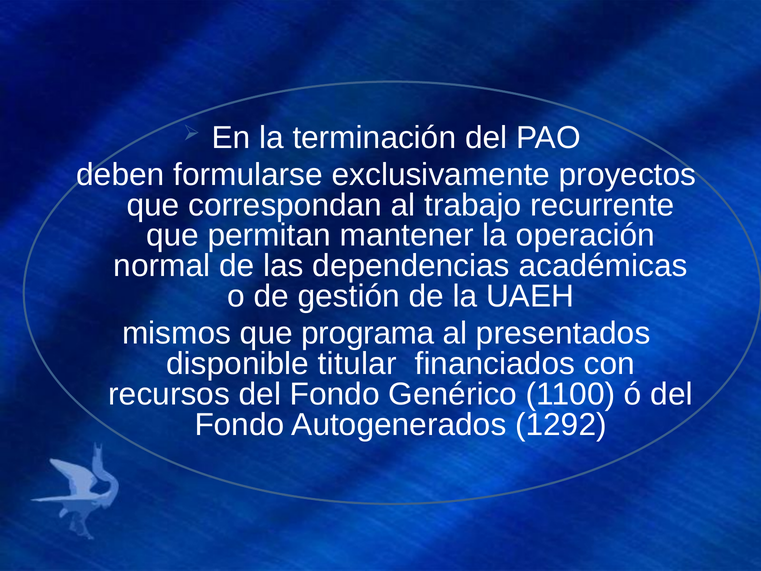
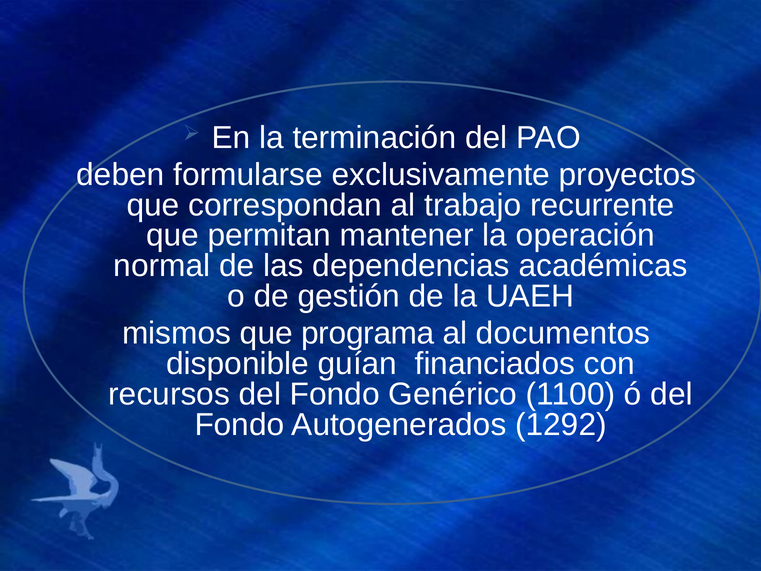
presentados: presentados -> documentos (563, 333)
titular: titular -> guían (357, 364)
